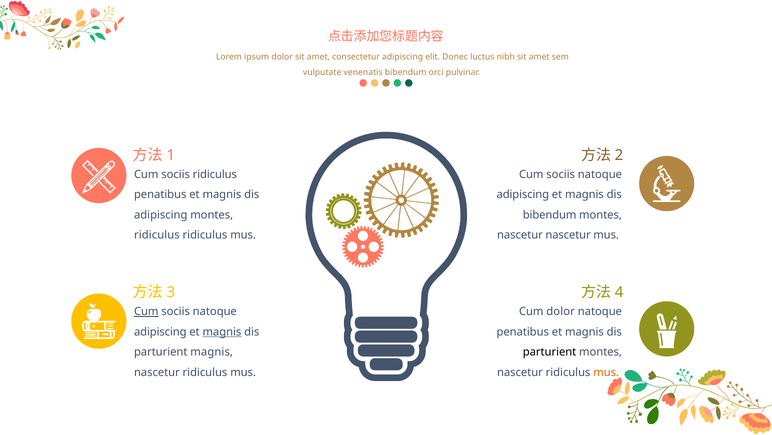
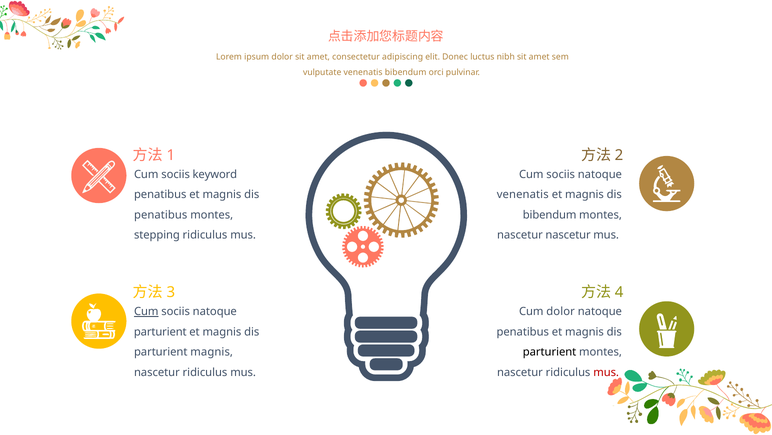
sociis ridiculus: ridiculus -> keyword (215, 174)
adipiscing: adipiscing -> venenatis (523, 194)
adipiscing: adipiscing -> penatibus (161, 215)
ridiculus: ridiculus -> stepping (157, 235)
adipiscing: adipiscing -> parturient (160, 331)
magnis underline: present -> none (222, 331)
mus colour: orange -> red (606, 372)
